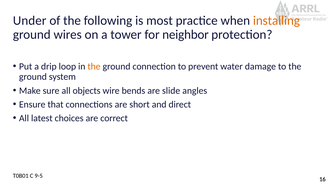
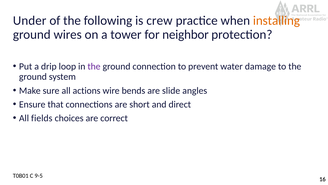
most: most -> crew (159, 21)
the colour: orange -> purple (94, 66)
objects: objects -> actions (87, 90)
latest: latest -> fields (42, 118)
